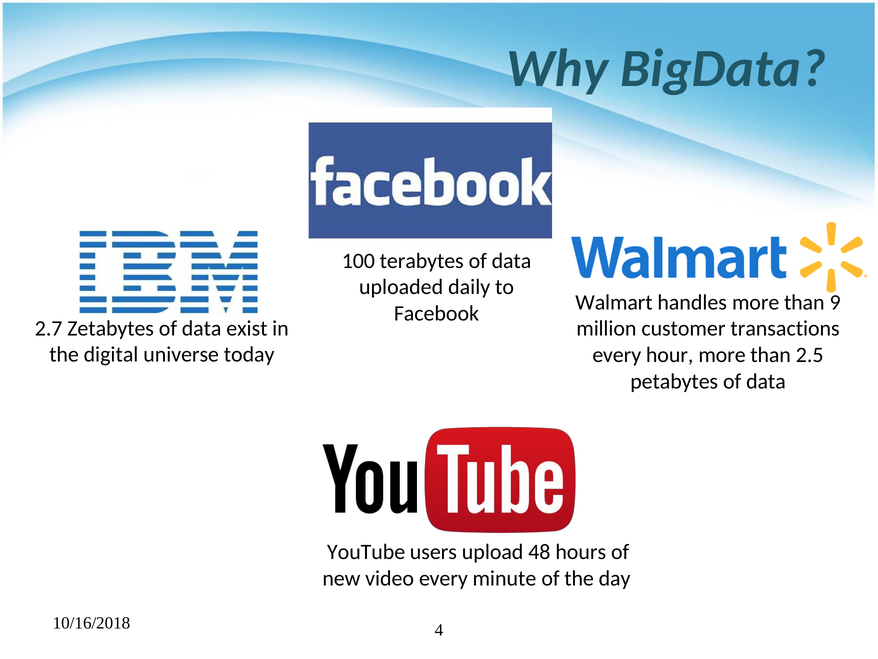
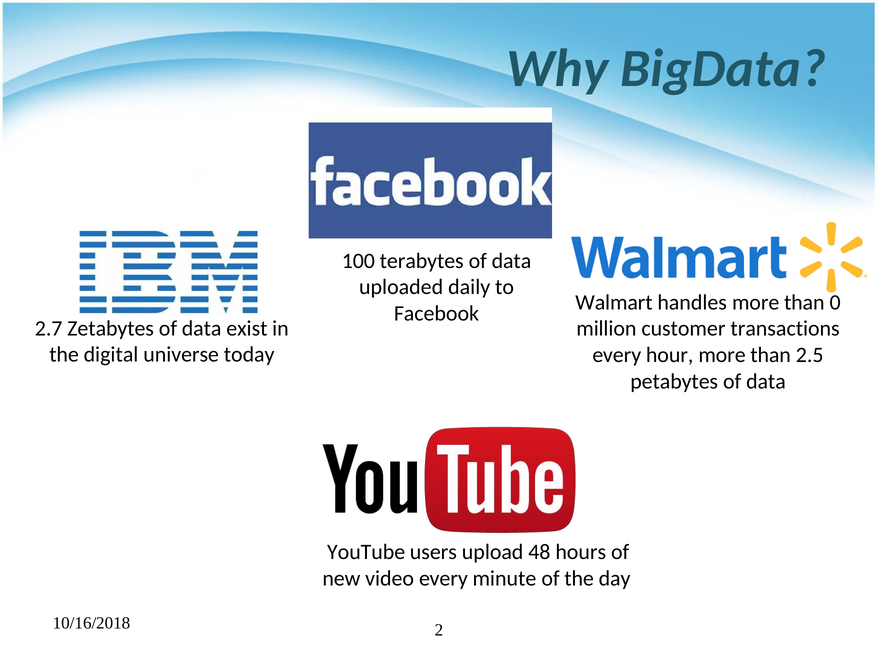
9: 9 -> 0 (835, 302)
4: 4 -> 2 (439, 630)
